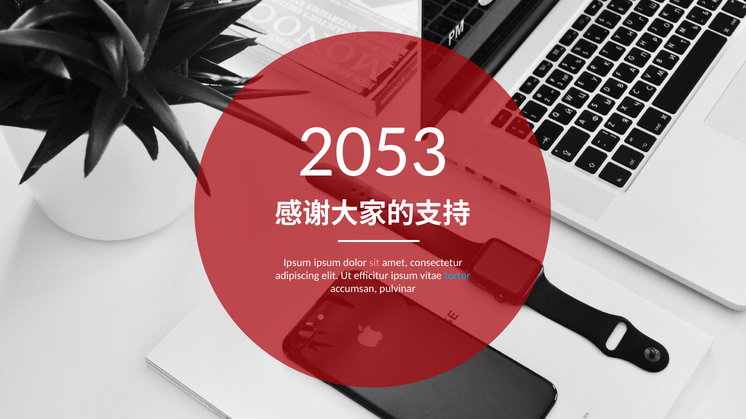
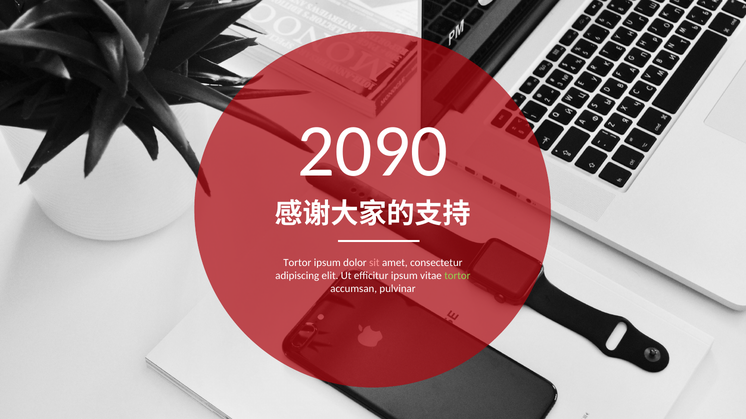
2053: 2053 -> 2090 (373, 151)
Ipsum: Ipsum -> Tortor (297, 263)
tortor colour: light blue -> light green (457, 276)
